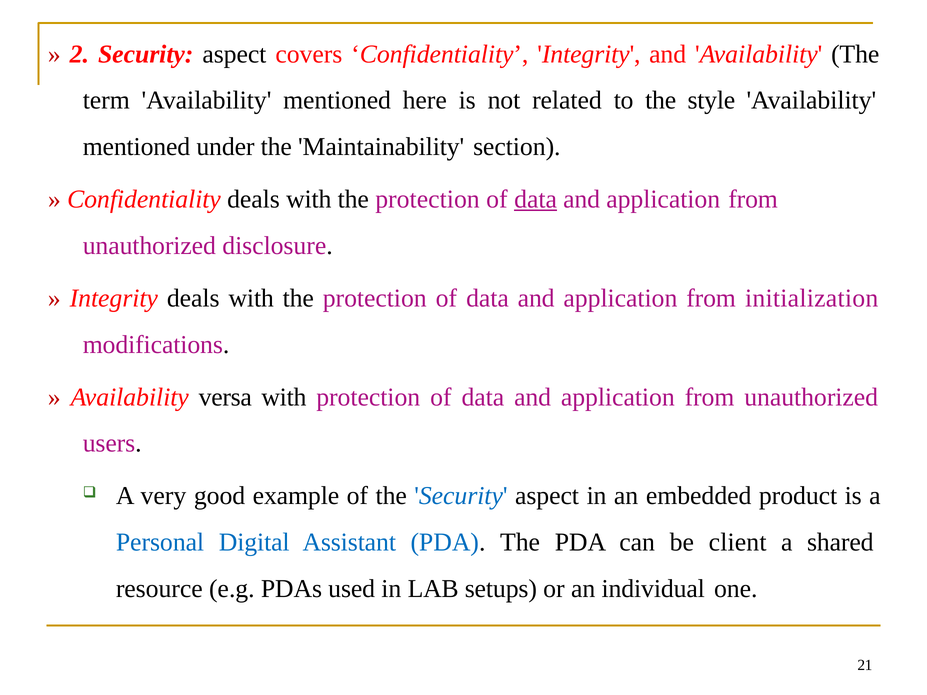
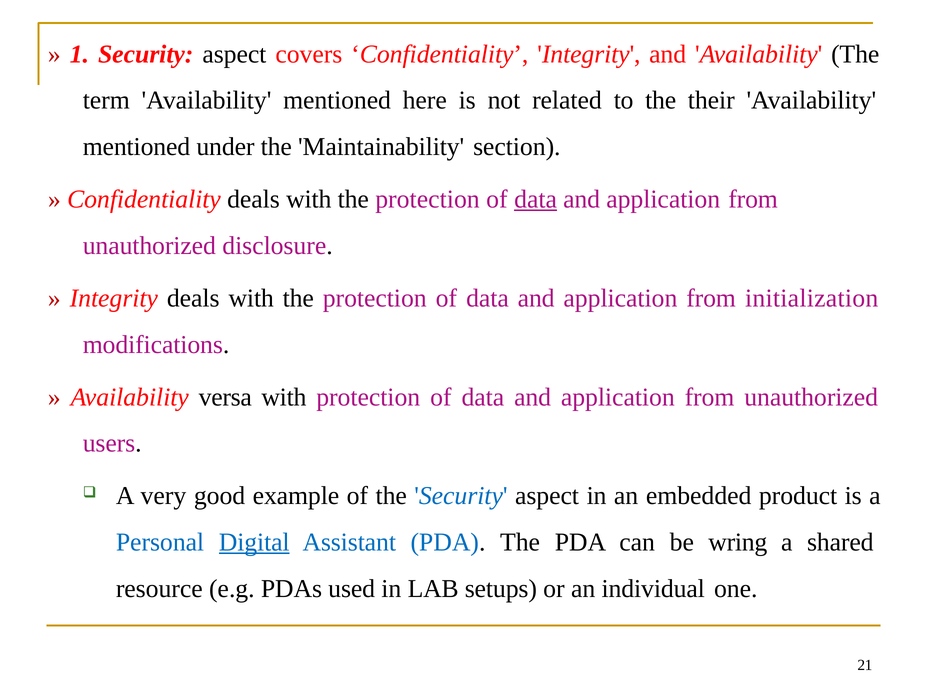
2: 2 -> 1 (79, 54)
style: style -> their (711, 101)
Digital underline: none -> present (254, 542)
client: client -> wring (738, 542)
